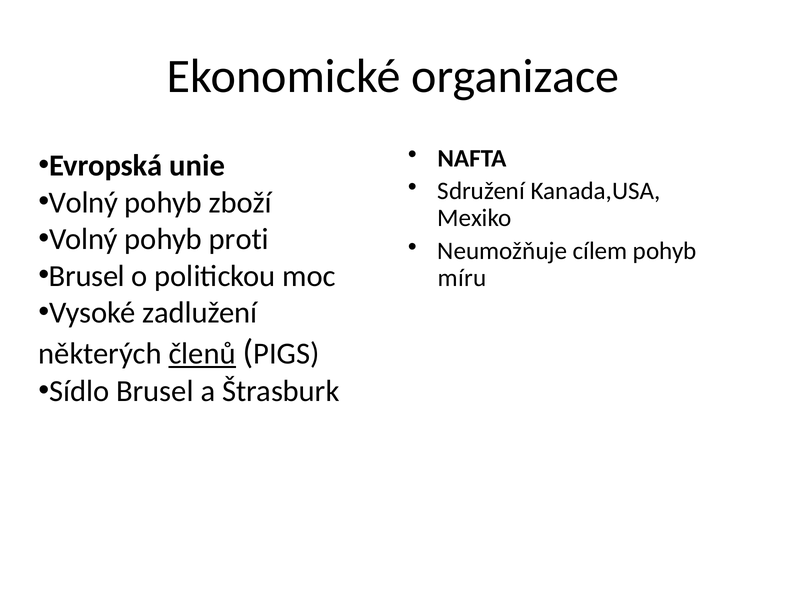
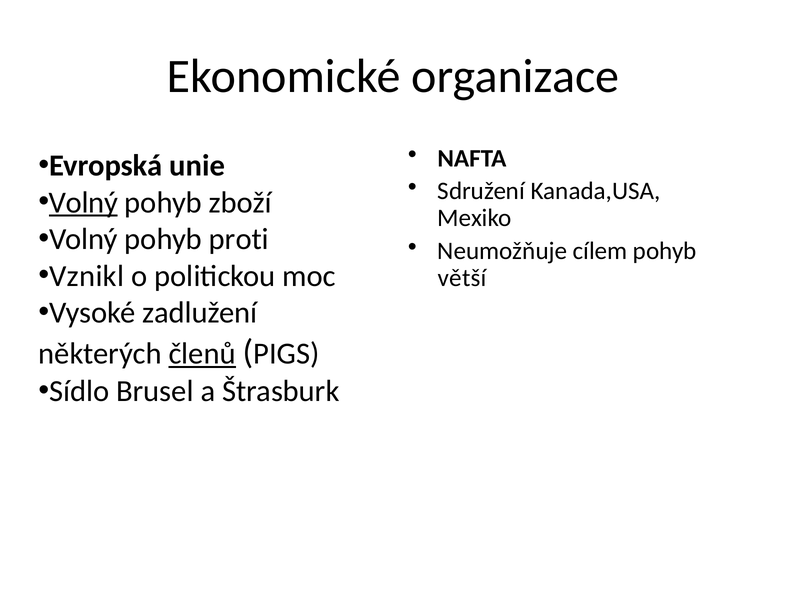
Volný underline: none -> present (83, 203)
Brusel: Brusel -> Vznikl (87, 276)
míru: míru -> větší (462, 278)
